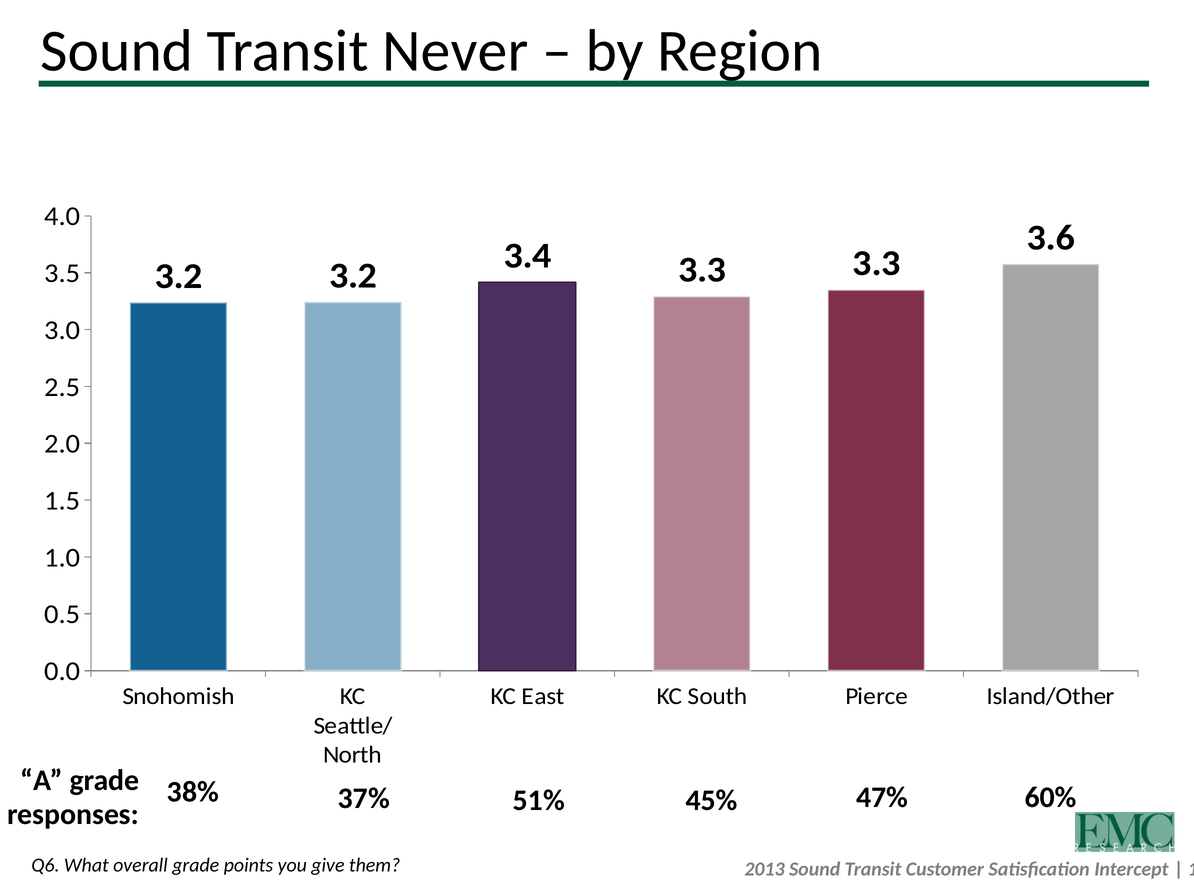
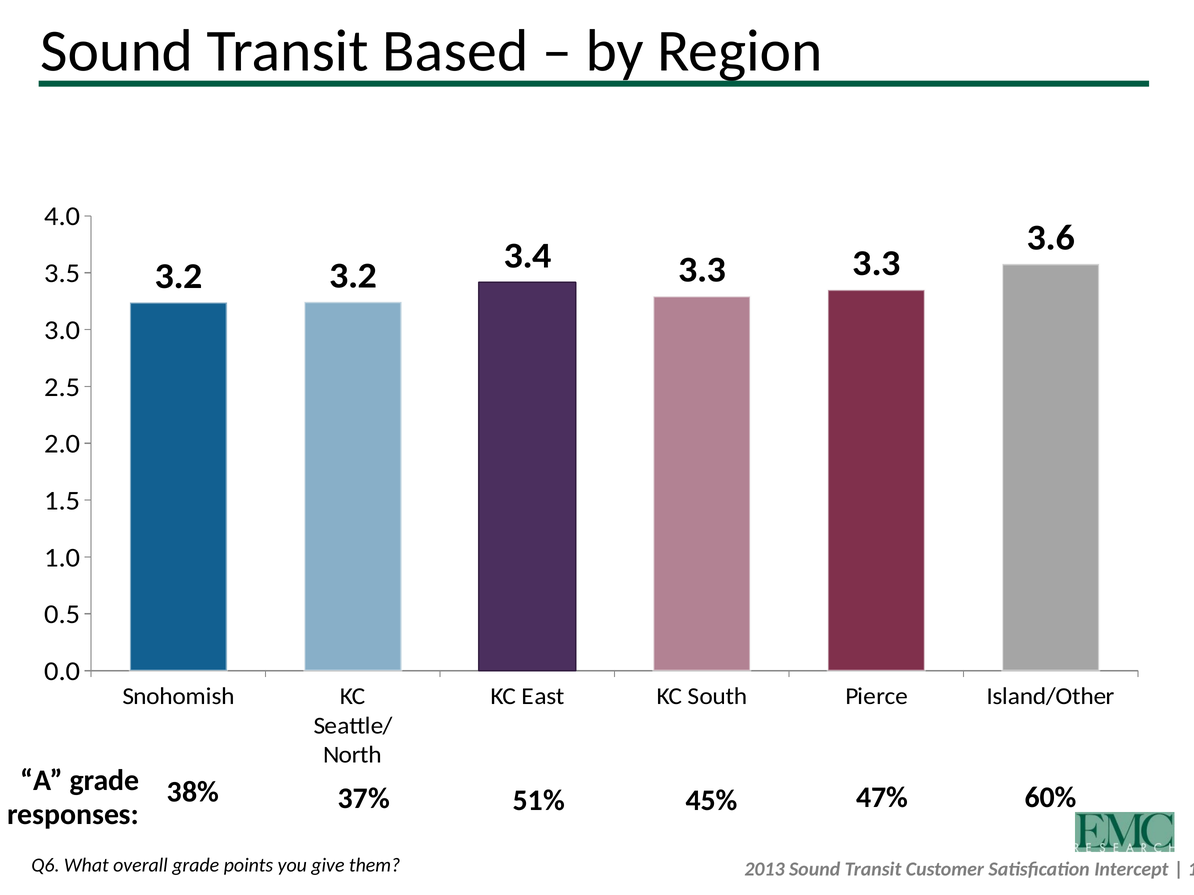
Never: Never -> Based (455, 51)
